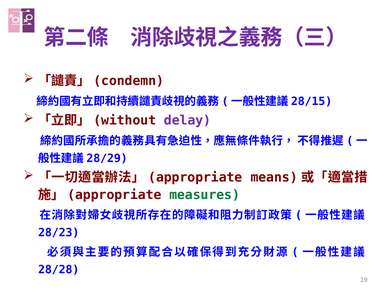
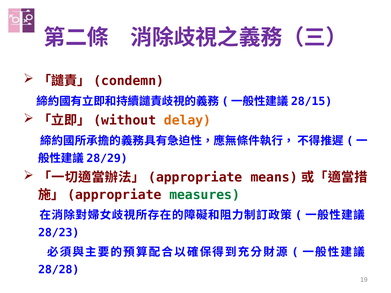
delay colour: purple -> orange (188, 120)
